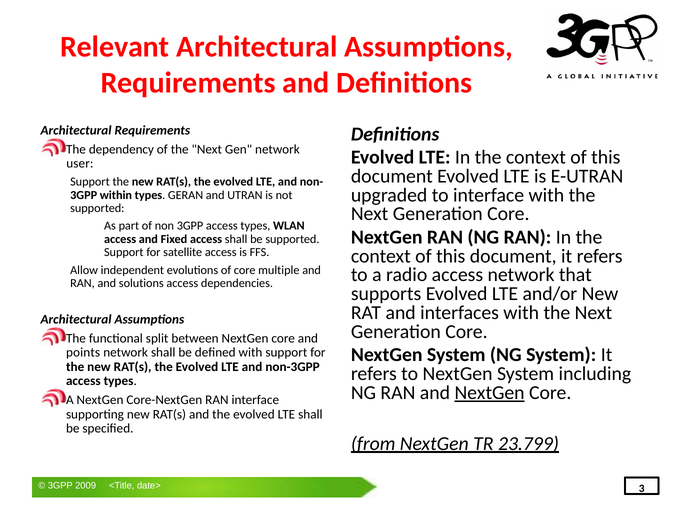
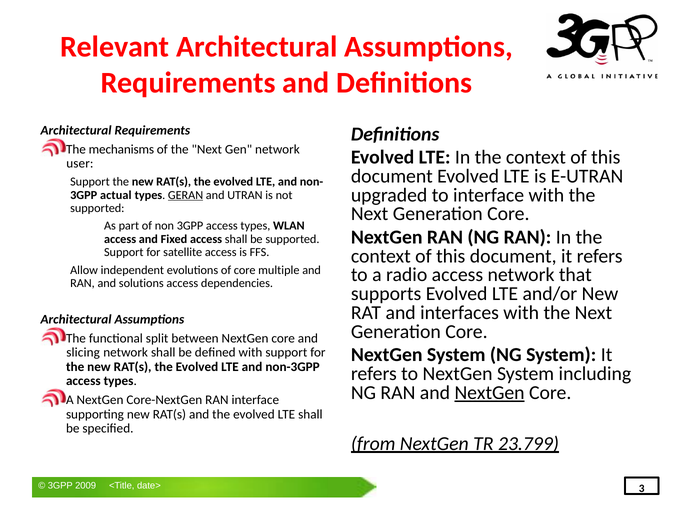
dependency: dependency -> mechanisms (121, 150)
within: within -> actual (116, 195)
GERAN underline: none -> present (186, 195)
points: points -> slicing (83, 353)
